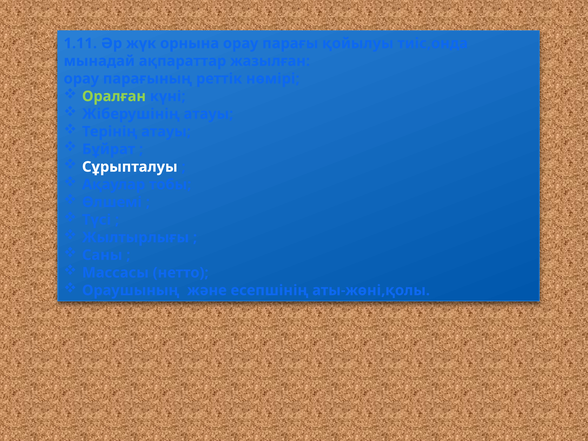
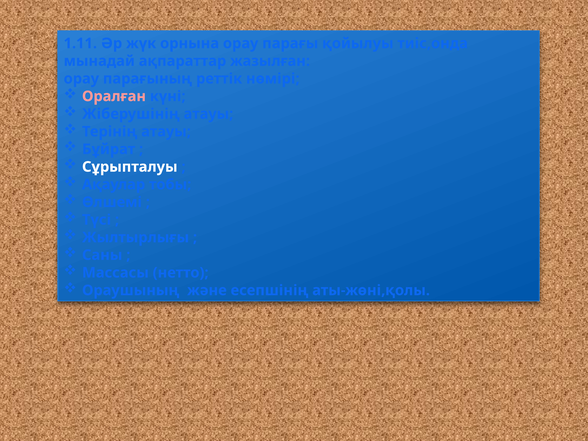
Оралған colour: light green -> pink (114, 96)
